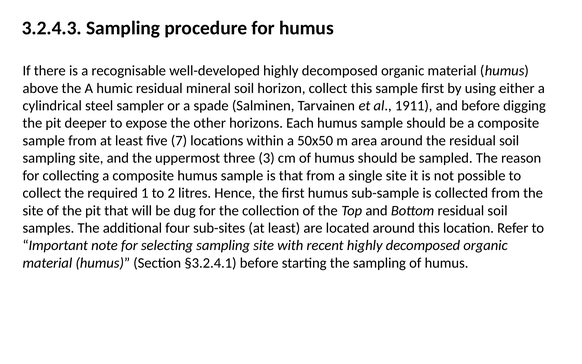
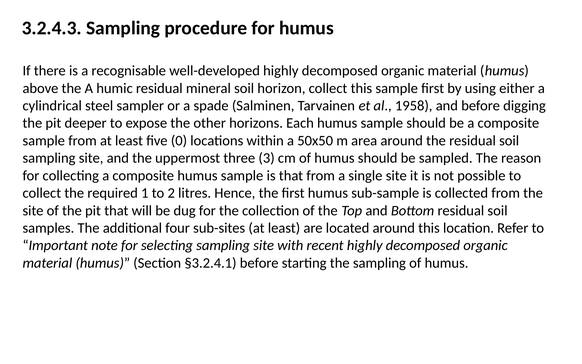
1911: 1911 -> 1958 (414, 106)
7: 7 -> 0 (179, 141)
